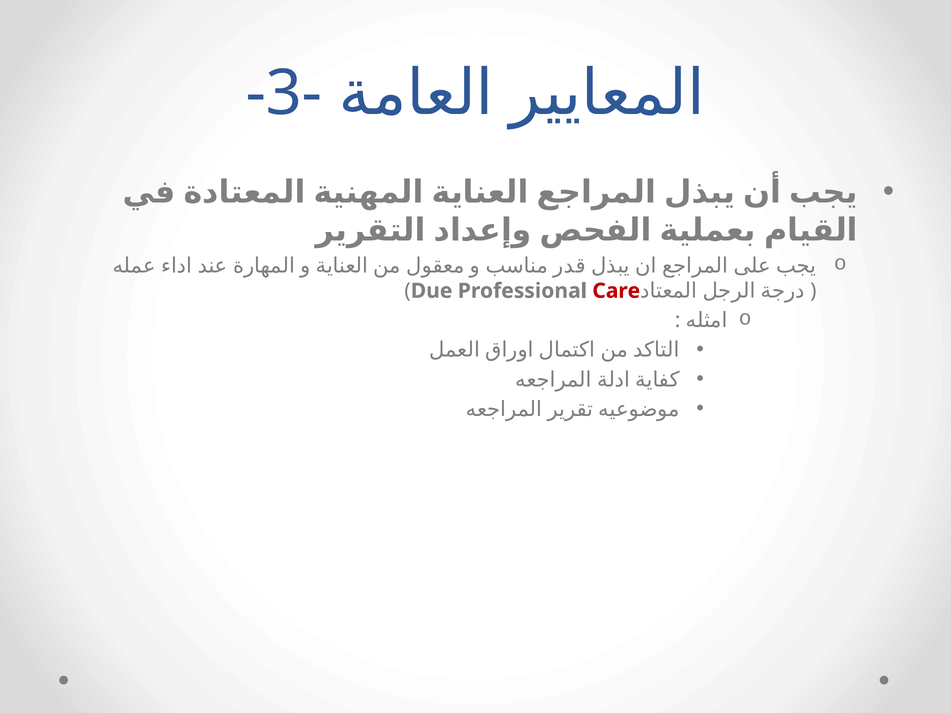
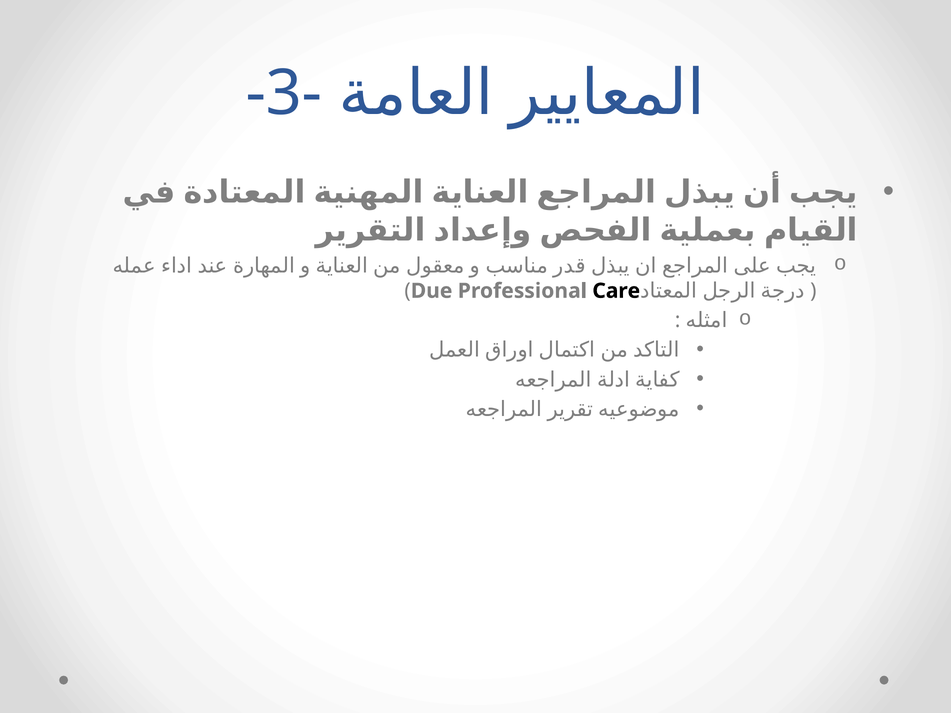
Care colour: red -> black (616, 291)
